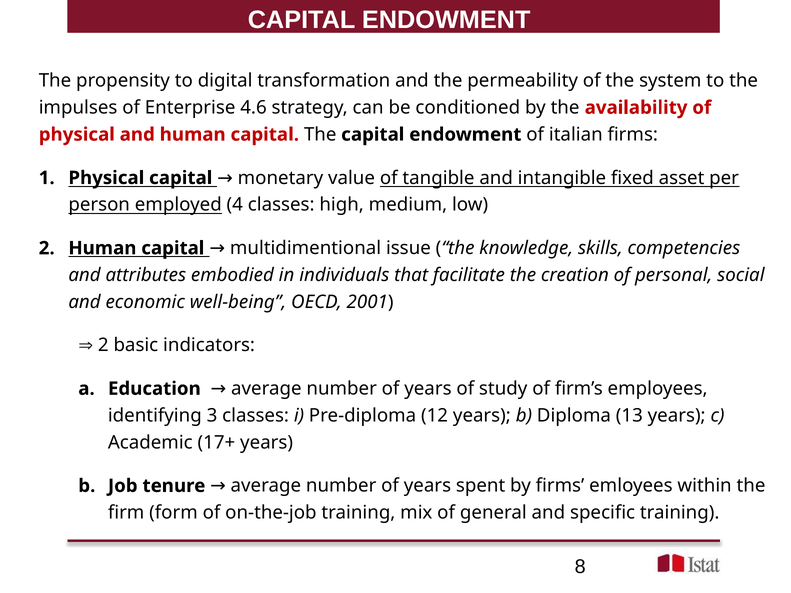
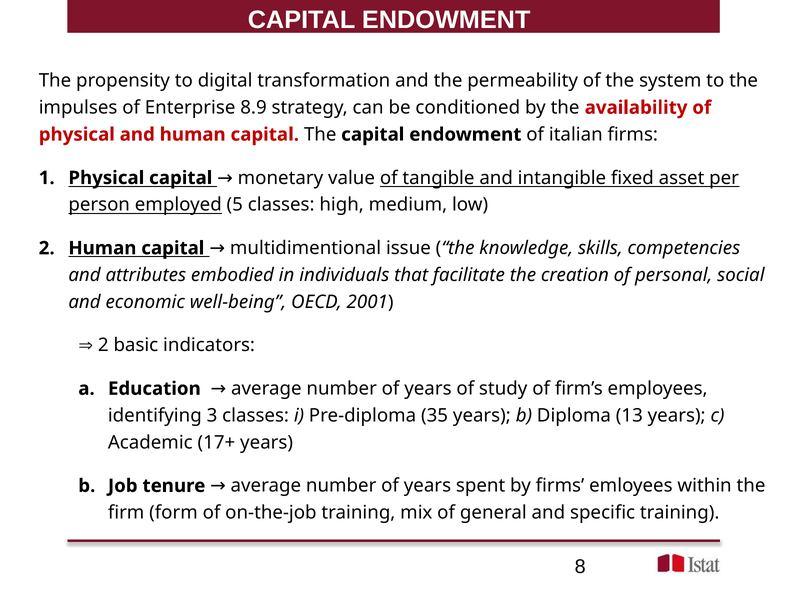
4.6: 4.6 -> 8.9 (254, 108)
4: 4 -> 5 (235, 205)
12: 12 -> 35 (435, 416)
